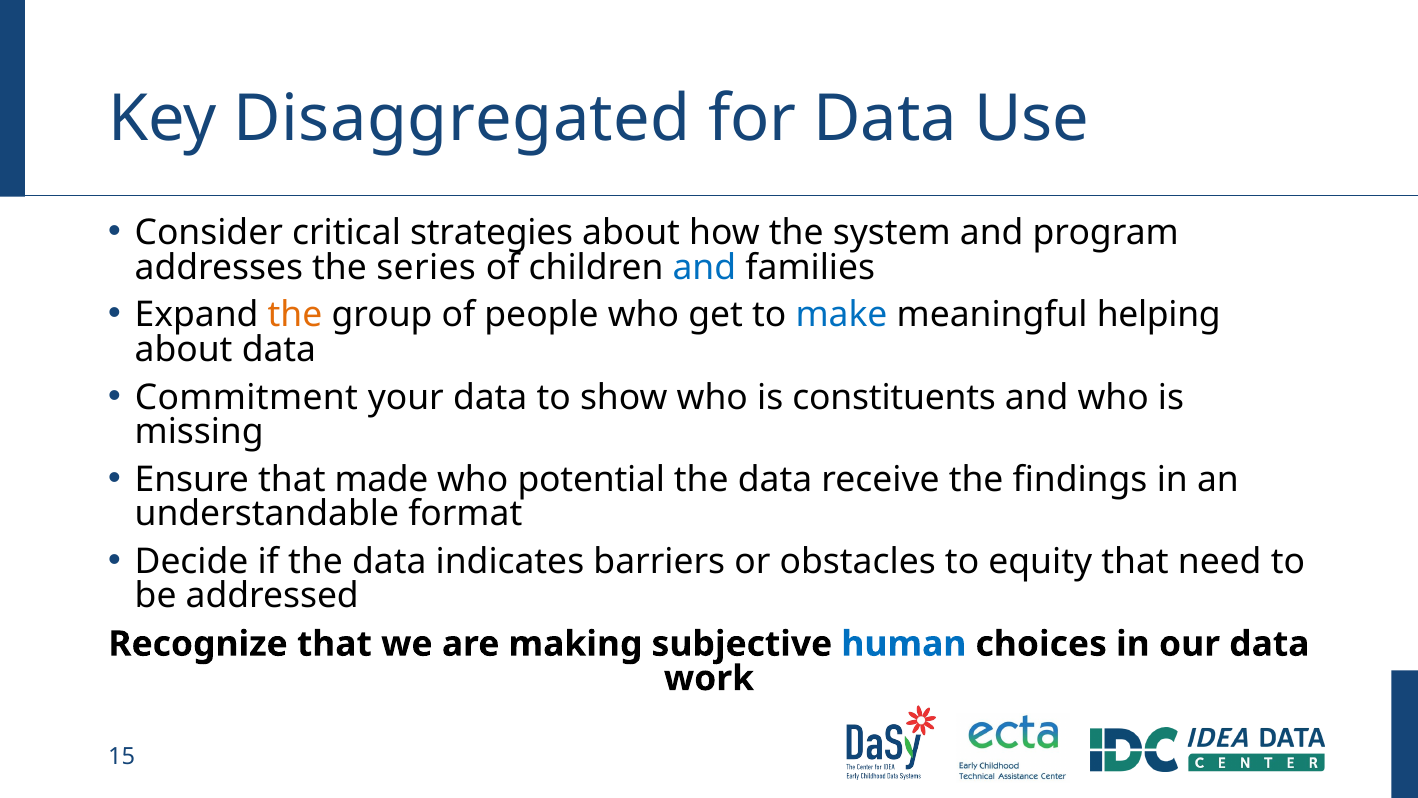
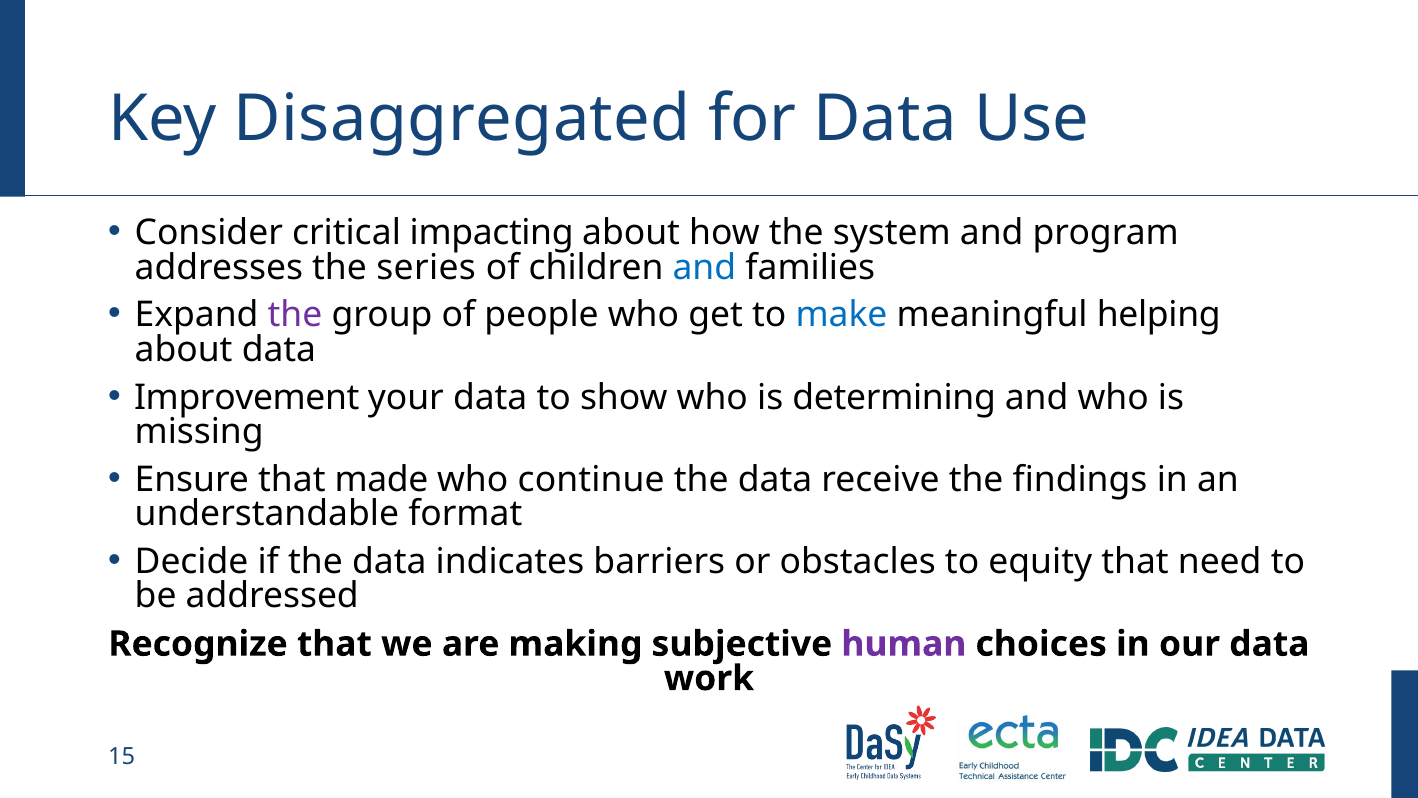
strategies: strategies -> impacting (492, 233)
the colour: orange -> purple (295, 315)
Commitment: Commitment -> Improvement (247, 397)
constituents: constituents -> determining (894, 397)
potential: potential -> continue (591, 479)
human colour: blue -> purple (904, 644)
